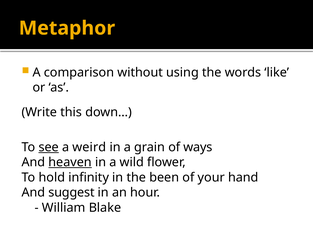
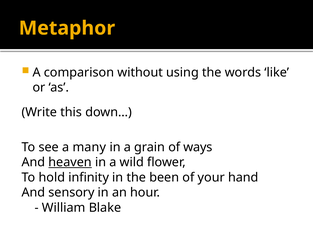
see underline: present -> none (49, 147)
weird: weird -> many (89, 147)
suggest: suggest -> sensory (71, 192)
